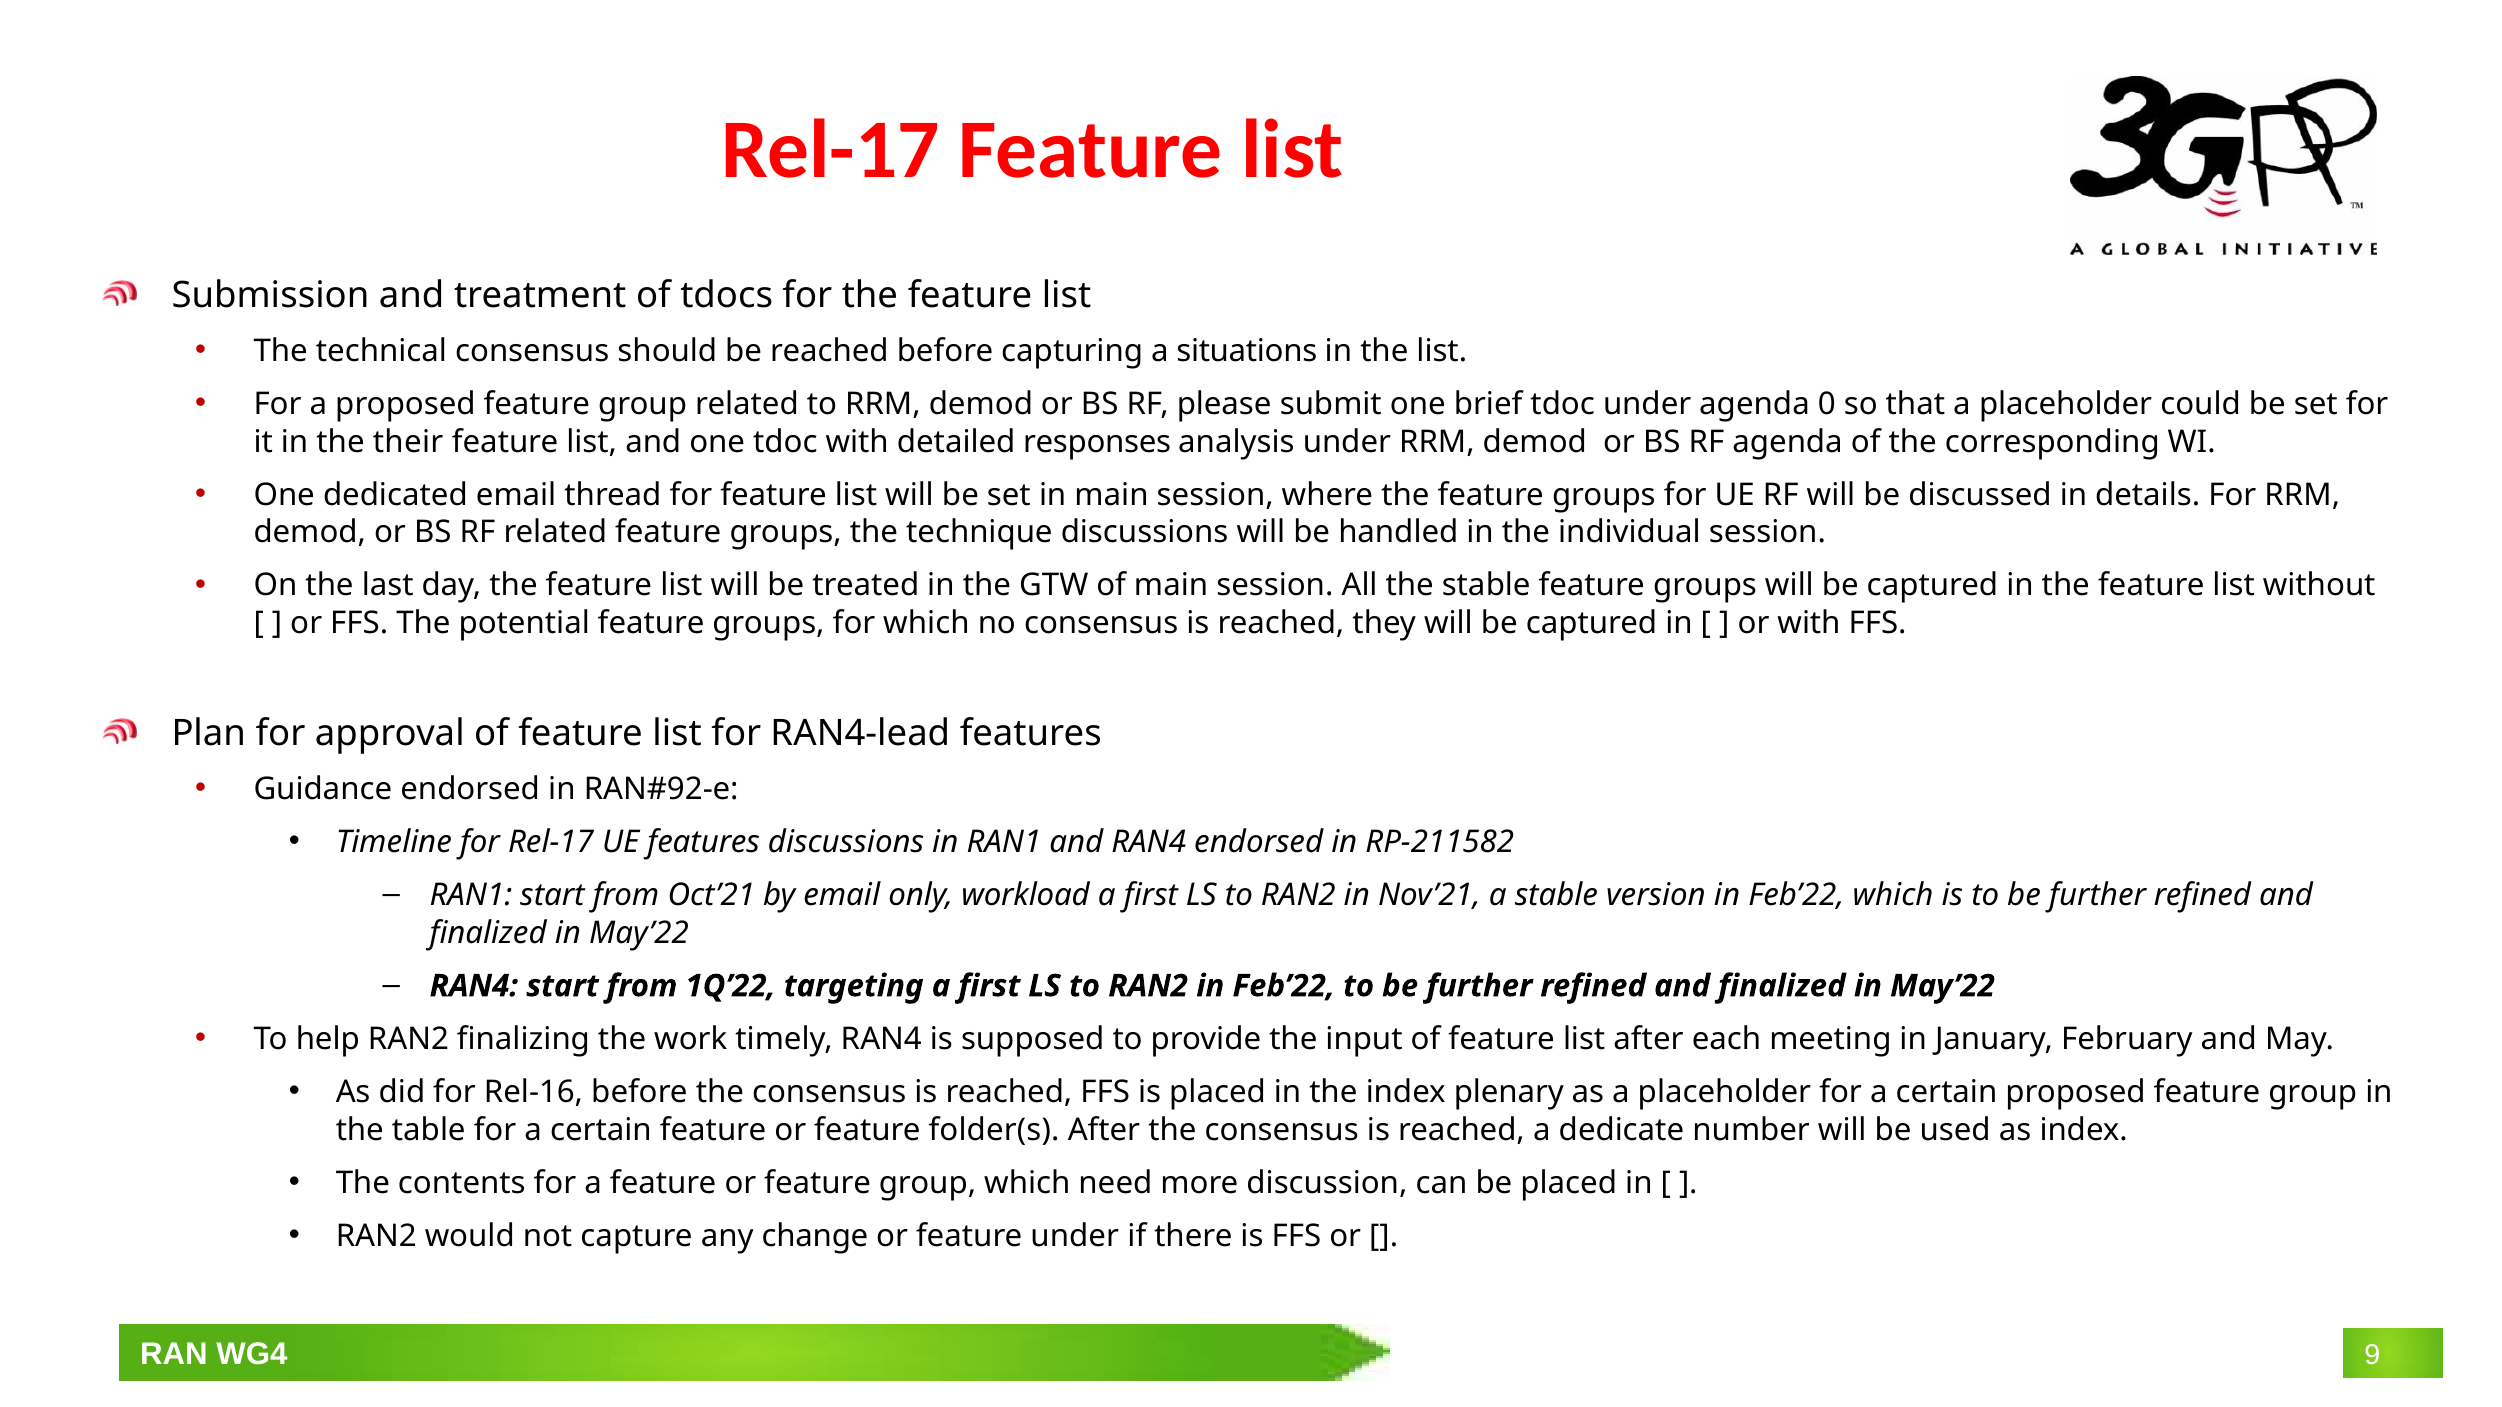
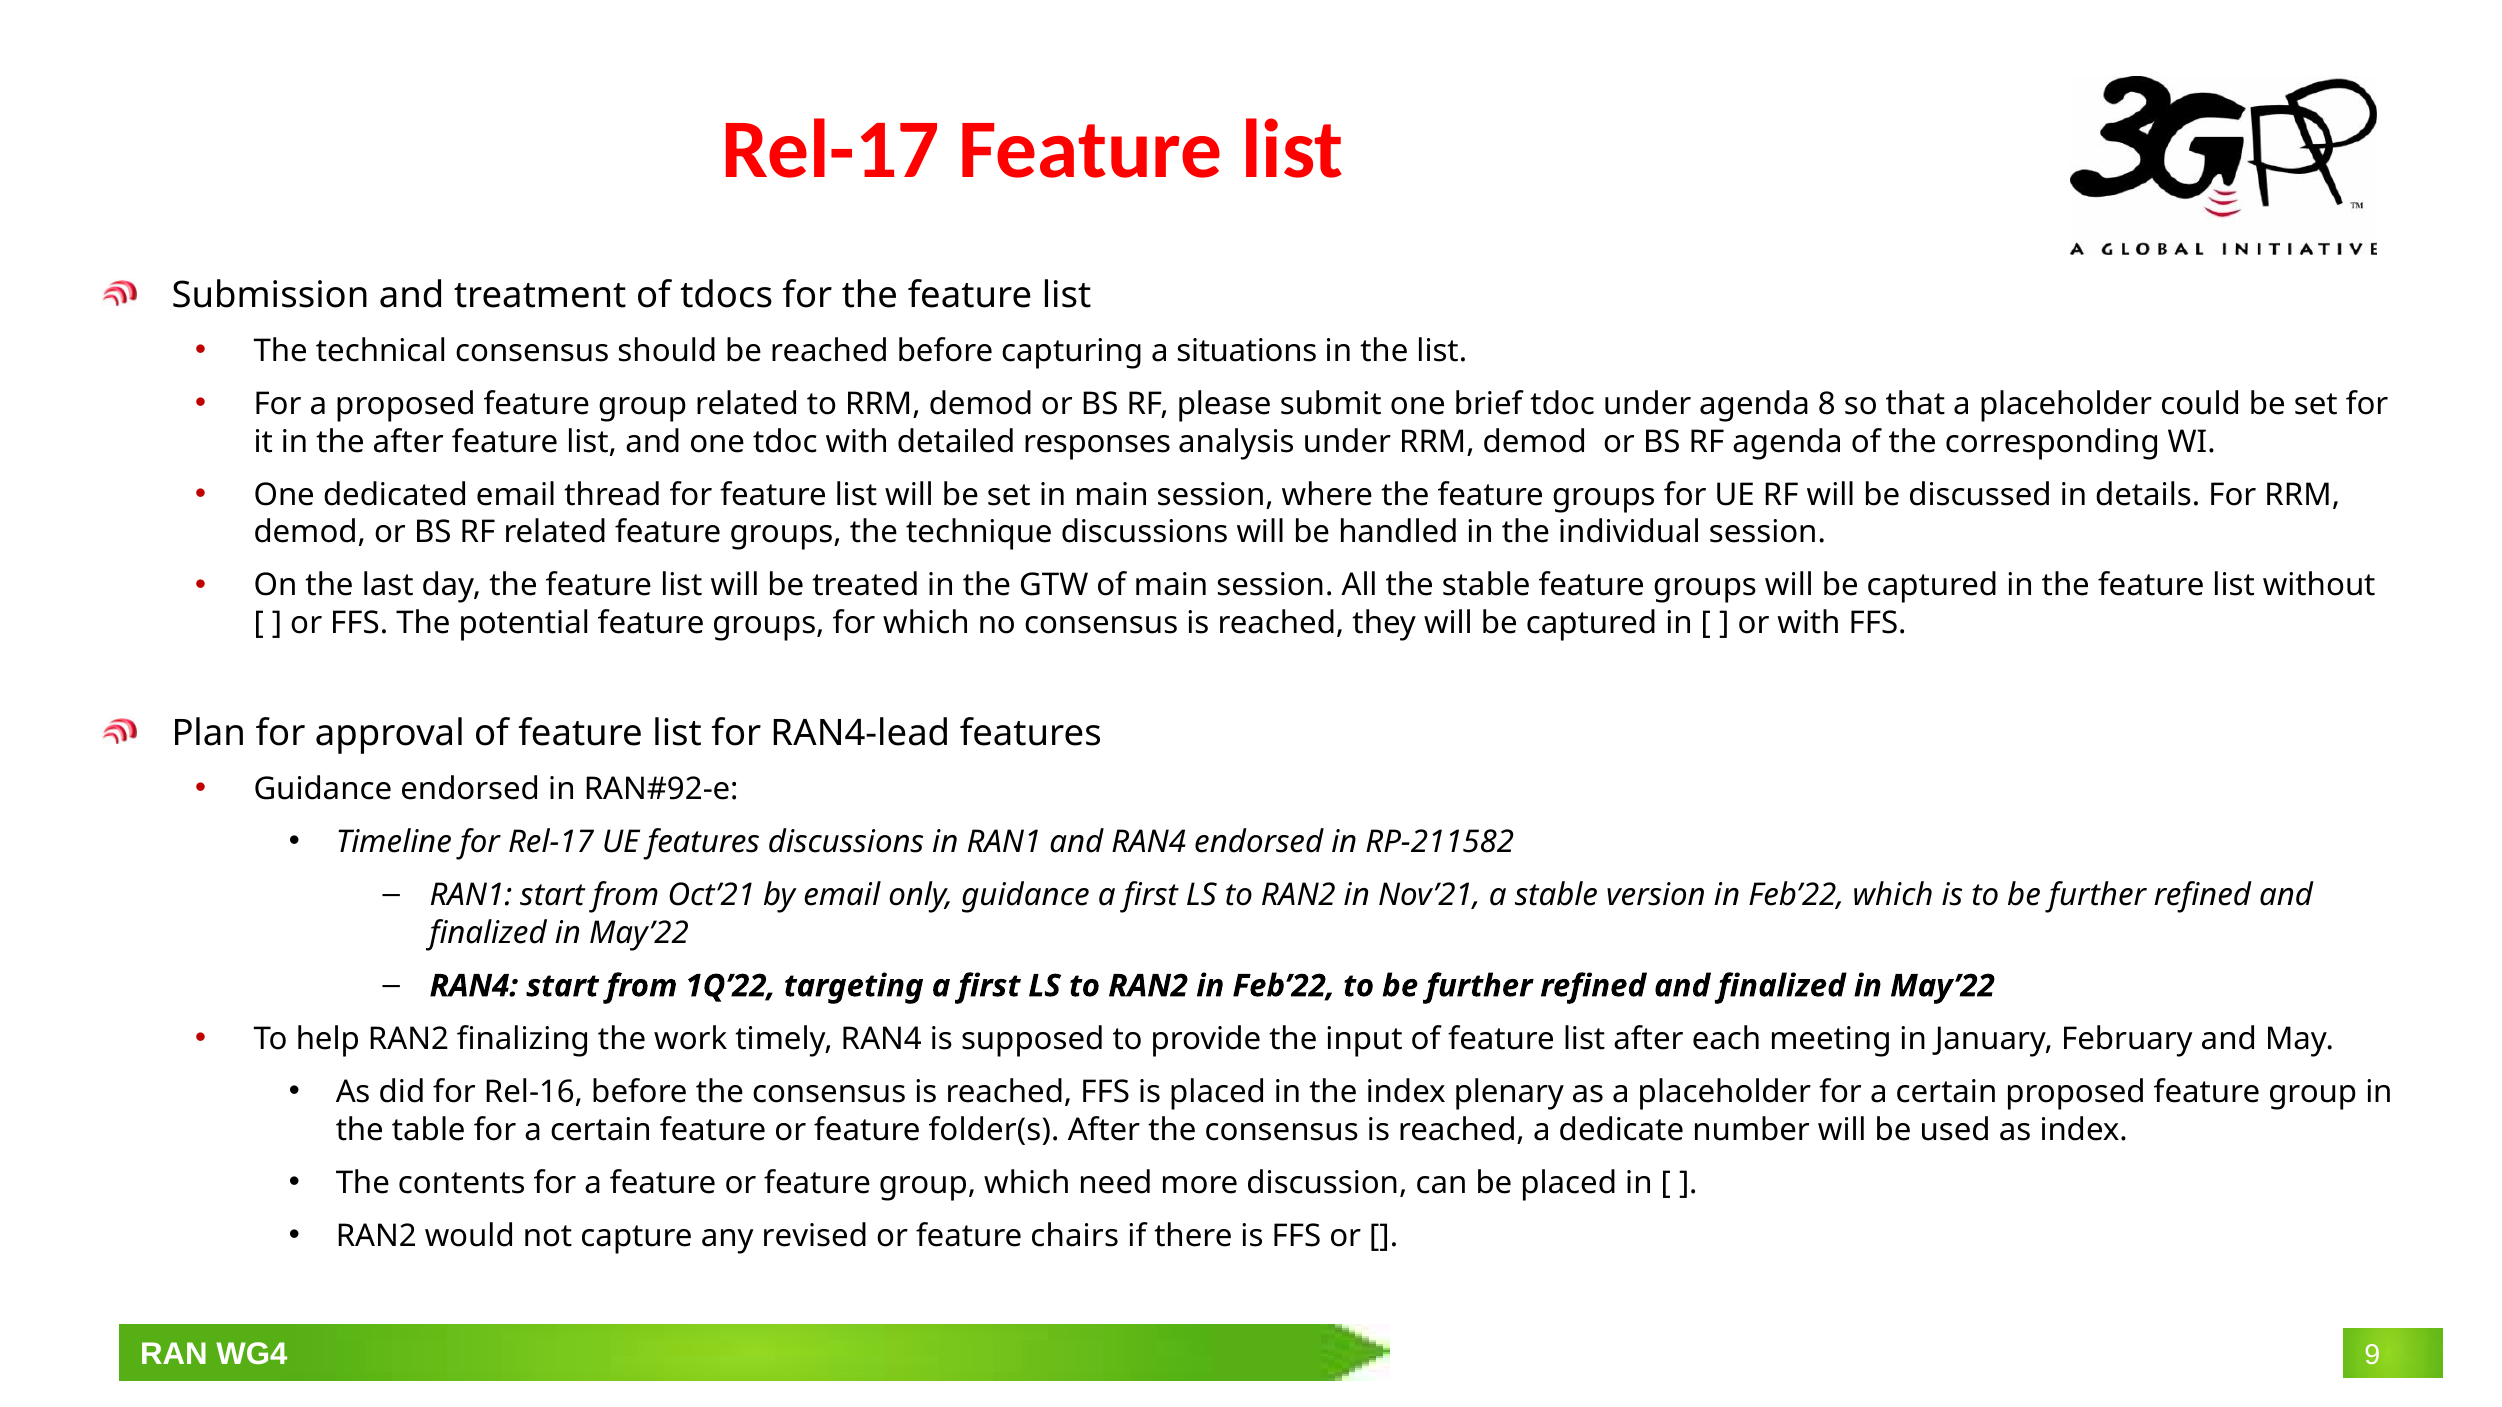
0: 0 -> 8 (1827, 404)
the their: their -> after (408, 442)
only workload: workload -> guidance (1025, 895)
change: change -> revised (815, 1237)
feature under: under -> chairs (1075, 1237)
